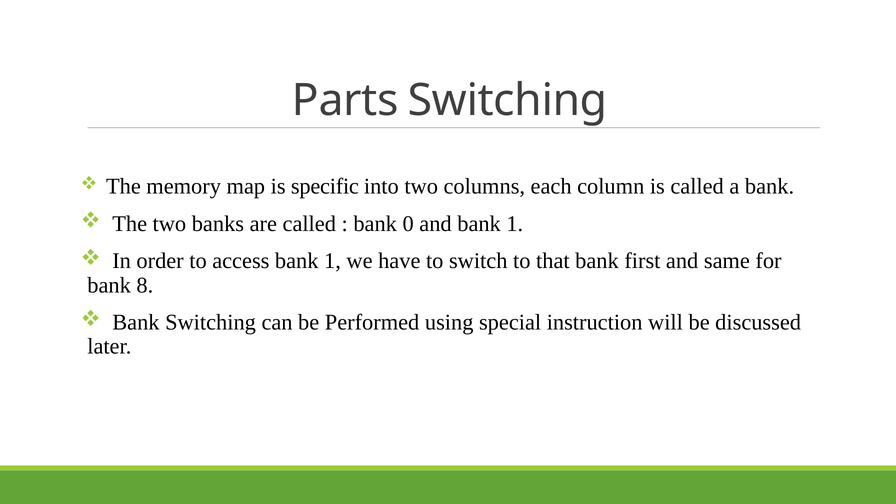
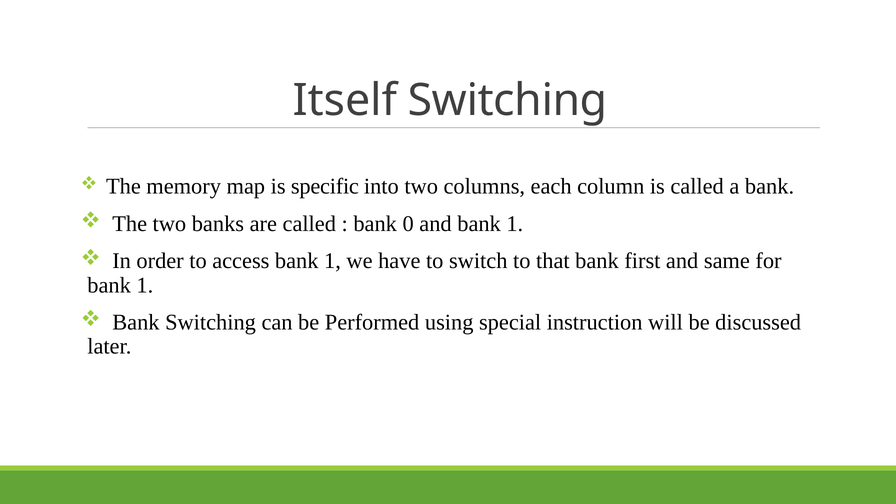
Parts: Parts -> Itself (345, 100)
8: 8 -> 1 (145, 285)
